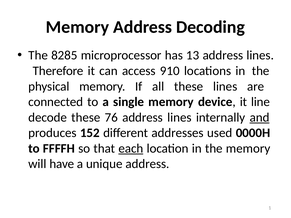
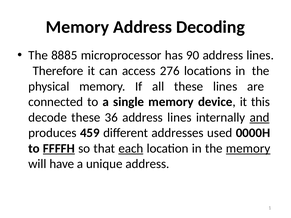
8285: 8285 -> 8885 (64, 55)
13: 13 -> 90 (193, 55)
910: 910 -> 276 (170, 71)
line: line -> this (261, 102)
76: 76 -> 36 (111, 117)
152: 152 -> 459 (90, 133)
FFFFH underline: none -> present (59, 149)
memory underline: none -> present (248, 149)
